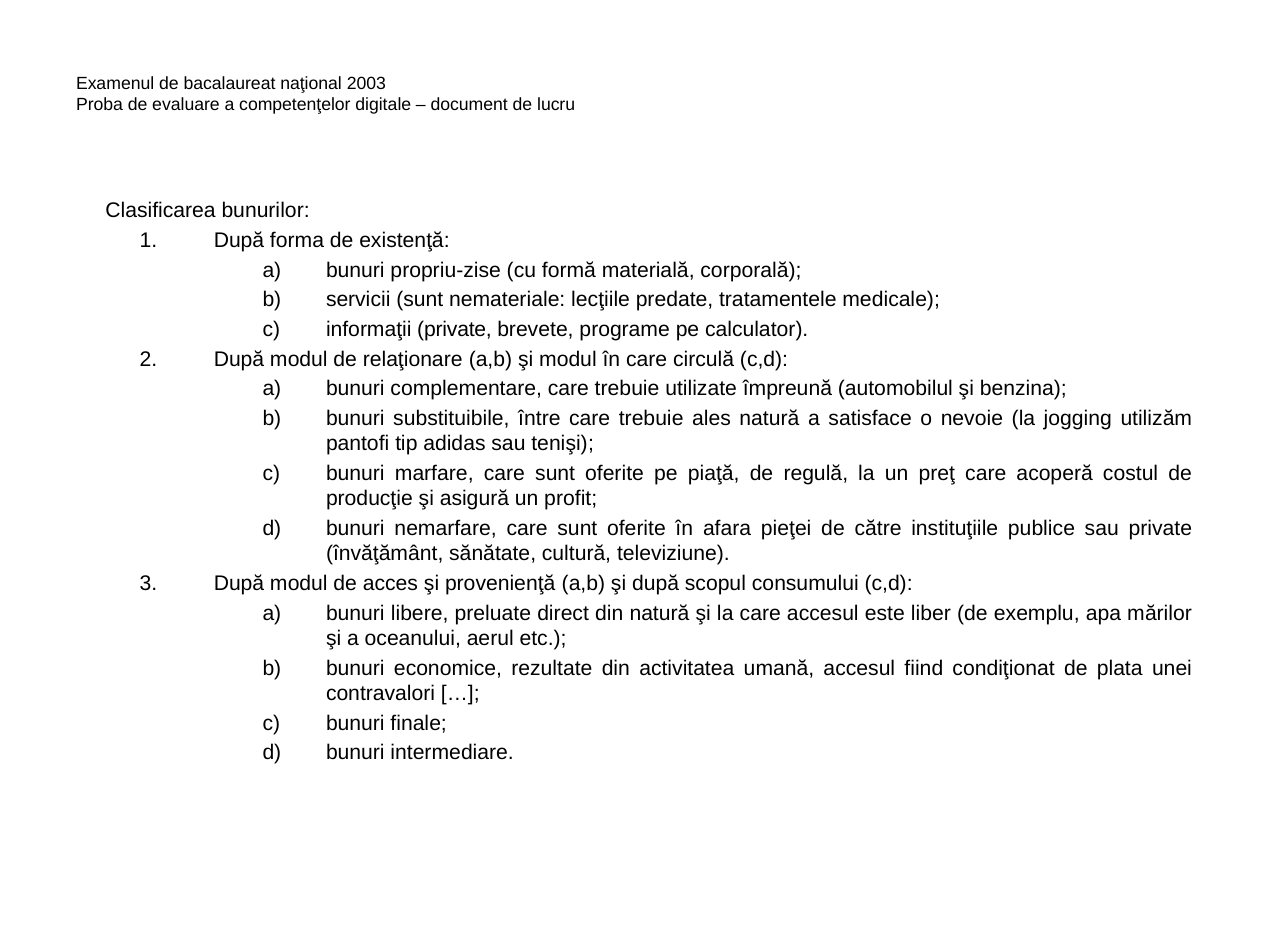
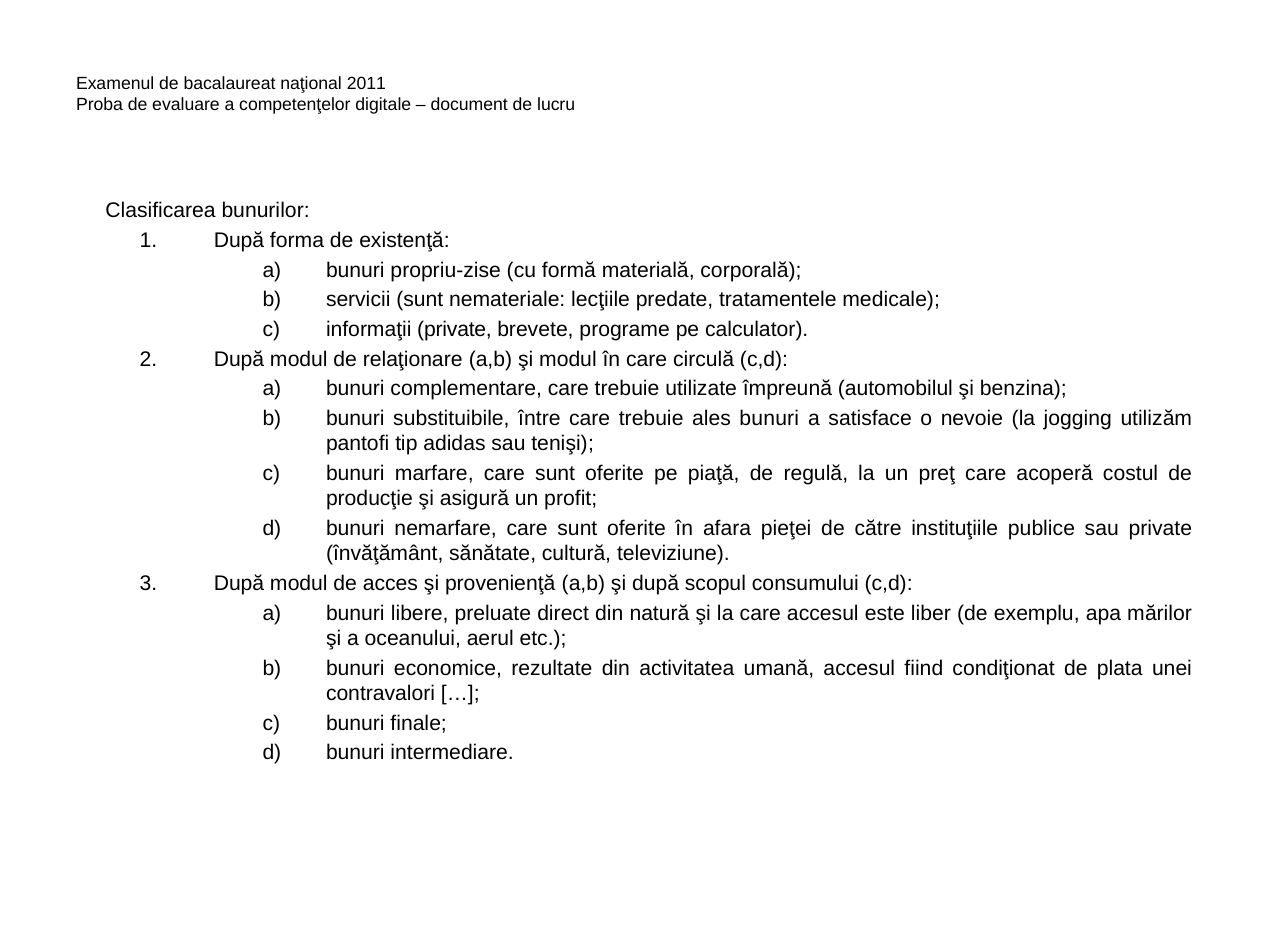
2003: 2003 -> 2011 (366, 84)
ales natură: natură -> bunuri (769, 419)
